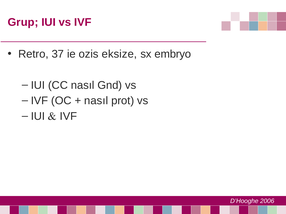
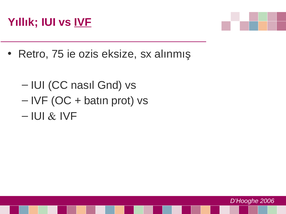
Grup: Grup -> Yıllık (23, 22)
IVF underline: none -> present (83, 22)
37: 37 -> 75 (58, 54)
embryo: embryo -> alınmış (173, 54)
nasıl: nasıl -> batın (96, 101)
